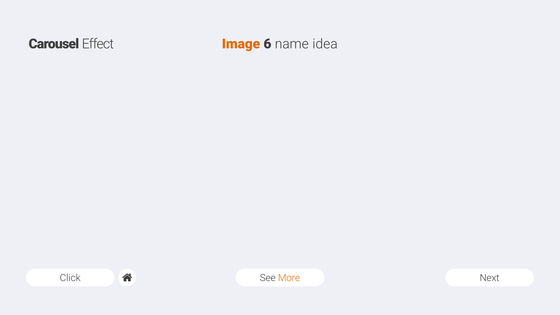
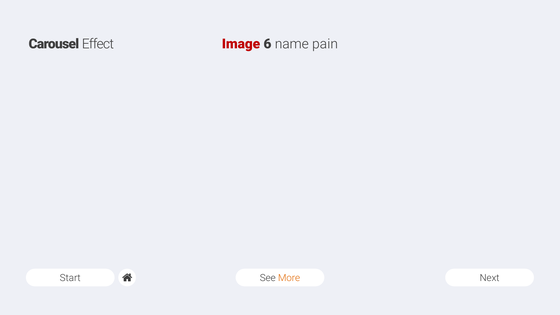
Image colour: orange -> red (241, 44)
idea: idea -> pain (325, 44)
Click: Click -> Start (70, 278)
